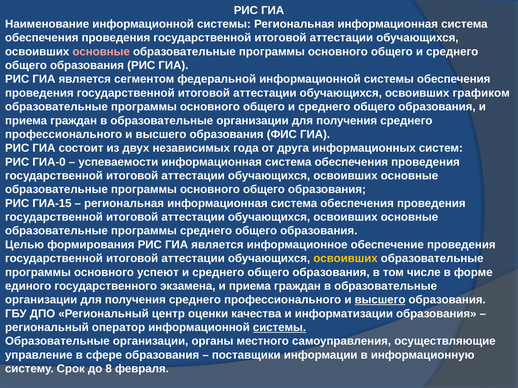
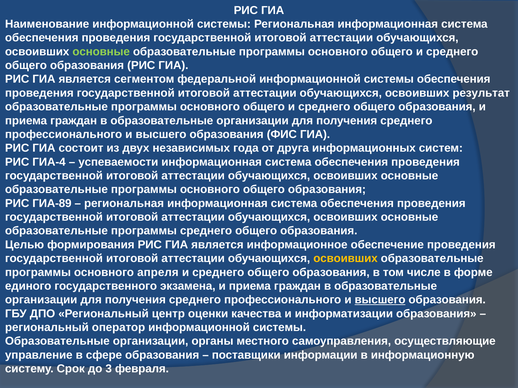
основные colour: pink -> light green (101, 52)
графиком: графиком -> результат (481, 93)
ГИА-0: ГИА-0 -> ГИА-4 (49, 162)
ГИА-15: ГИА-15 -> ГИА-89 (52, 204)
успеют: успеют -> апреля (158, 273)
системы underline: present -> none (279, 328)
8: 8 -> 3 (109, 369)
